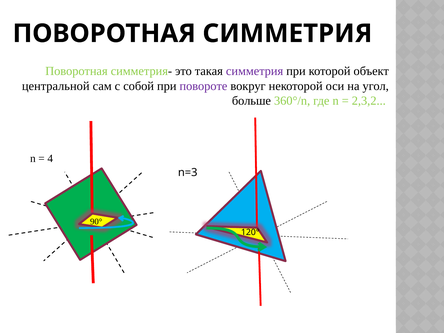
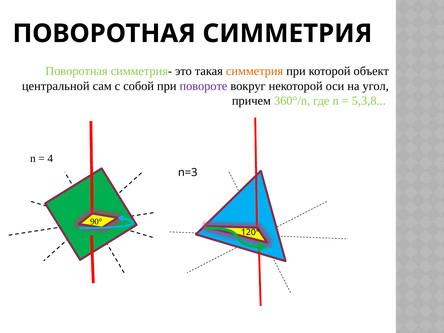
симметрия colour: purple -> orange (255, 71)
больше: больше -> причем (251, 101)
2,3,2: 2,3,2 -> 5,3,8 (369, 101)
